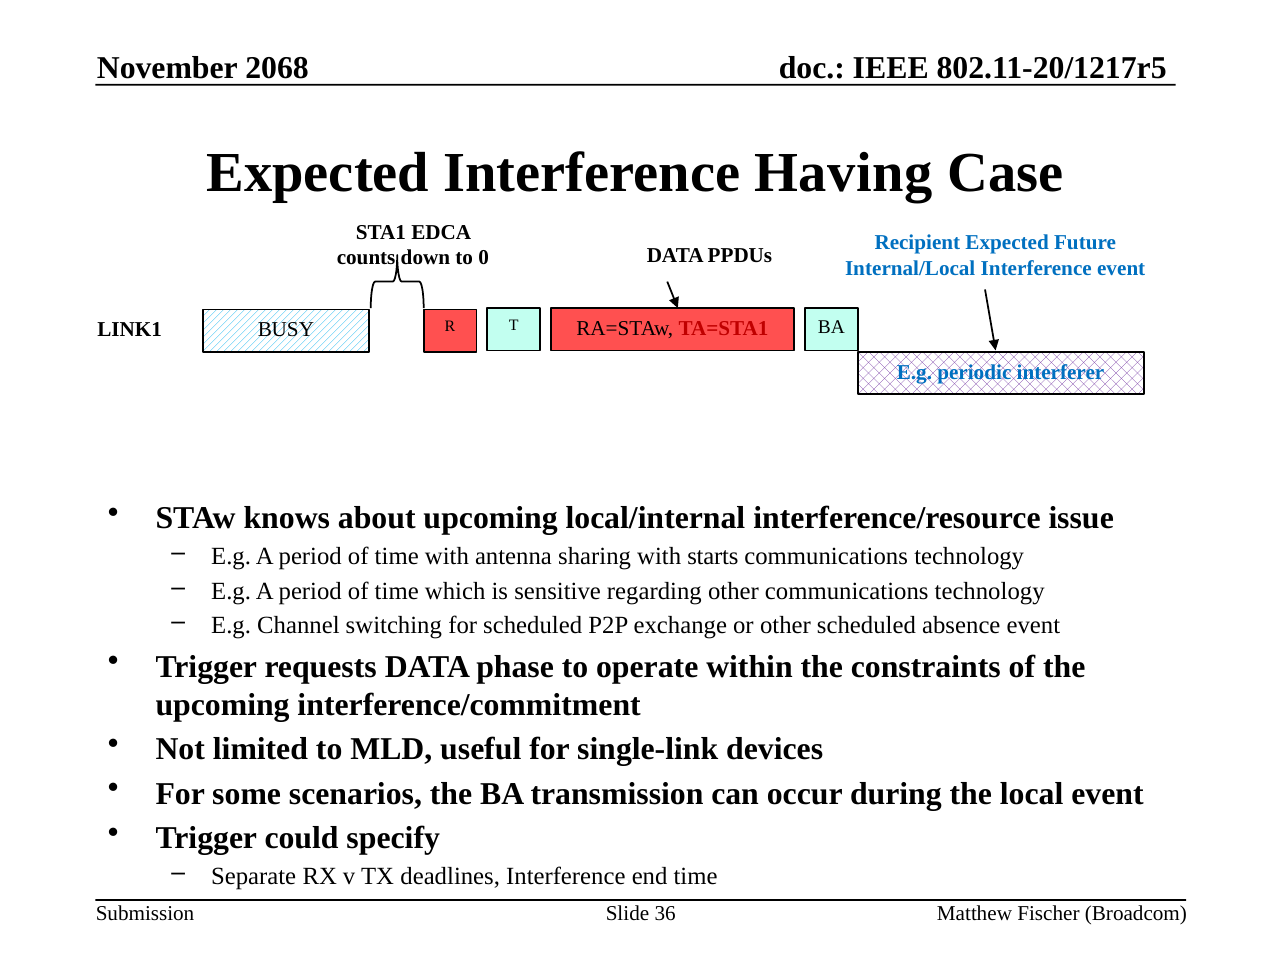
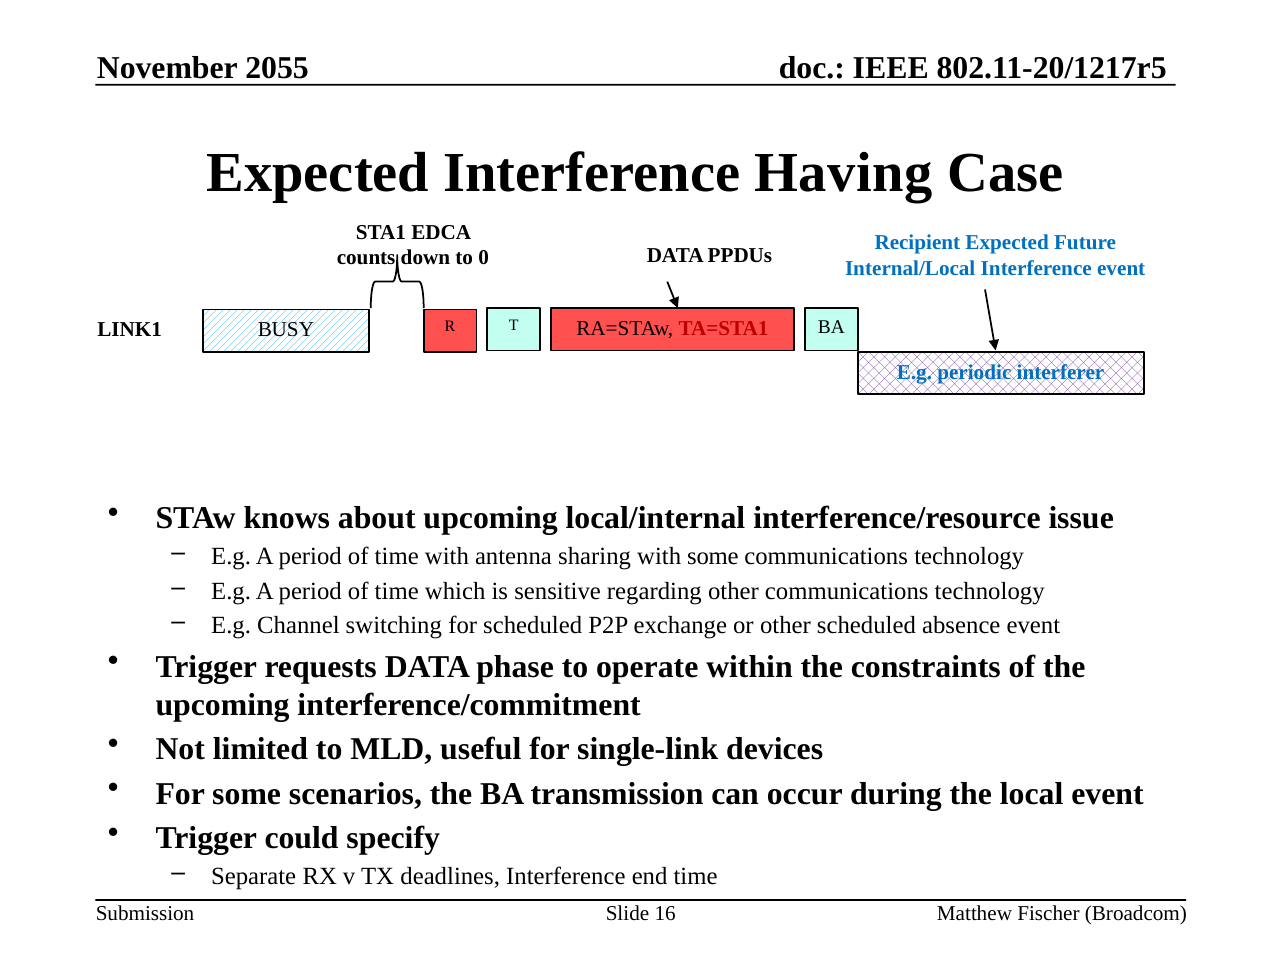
2068: 2068 -> 2055 (277, 68)
with starts: starts -> some (713, 557)
36: 36 -> 16 (665, 914)
